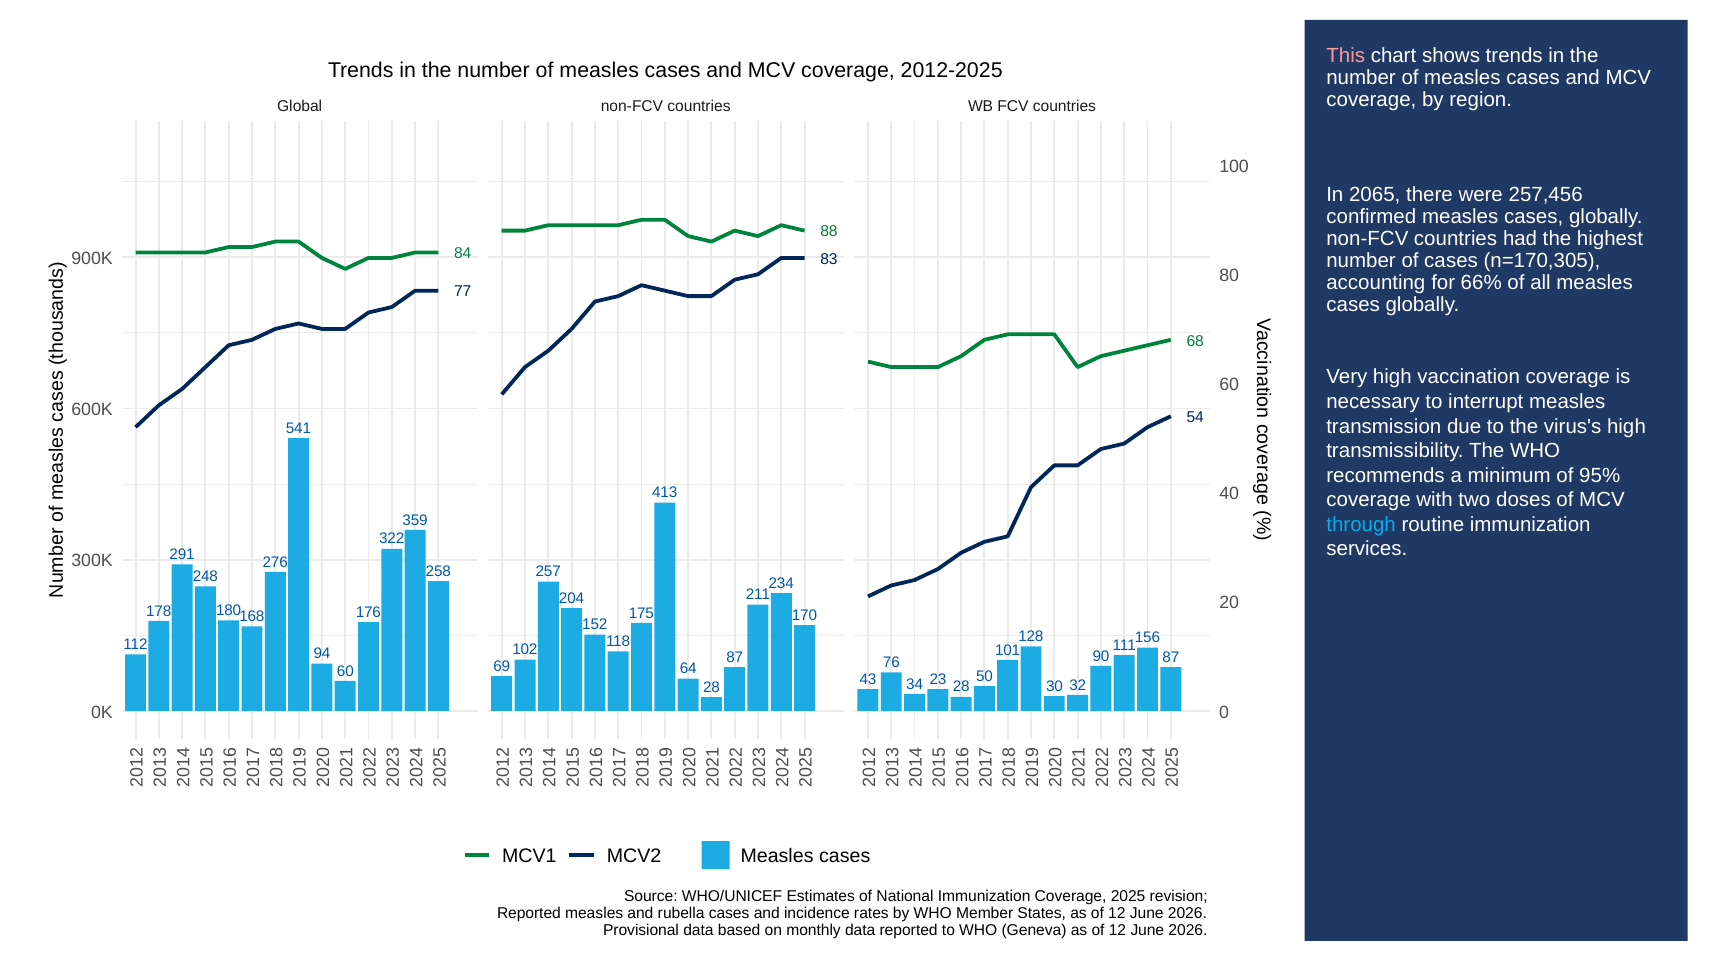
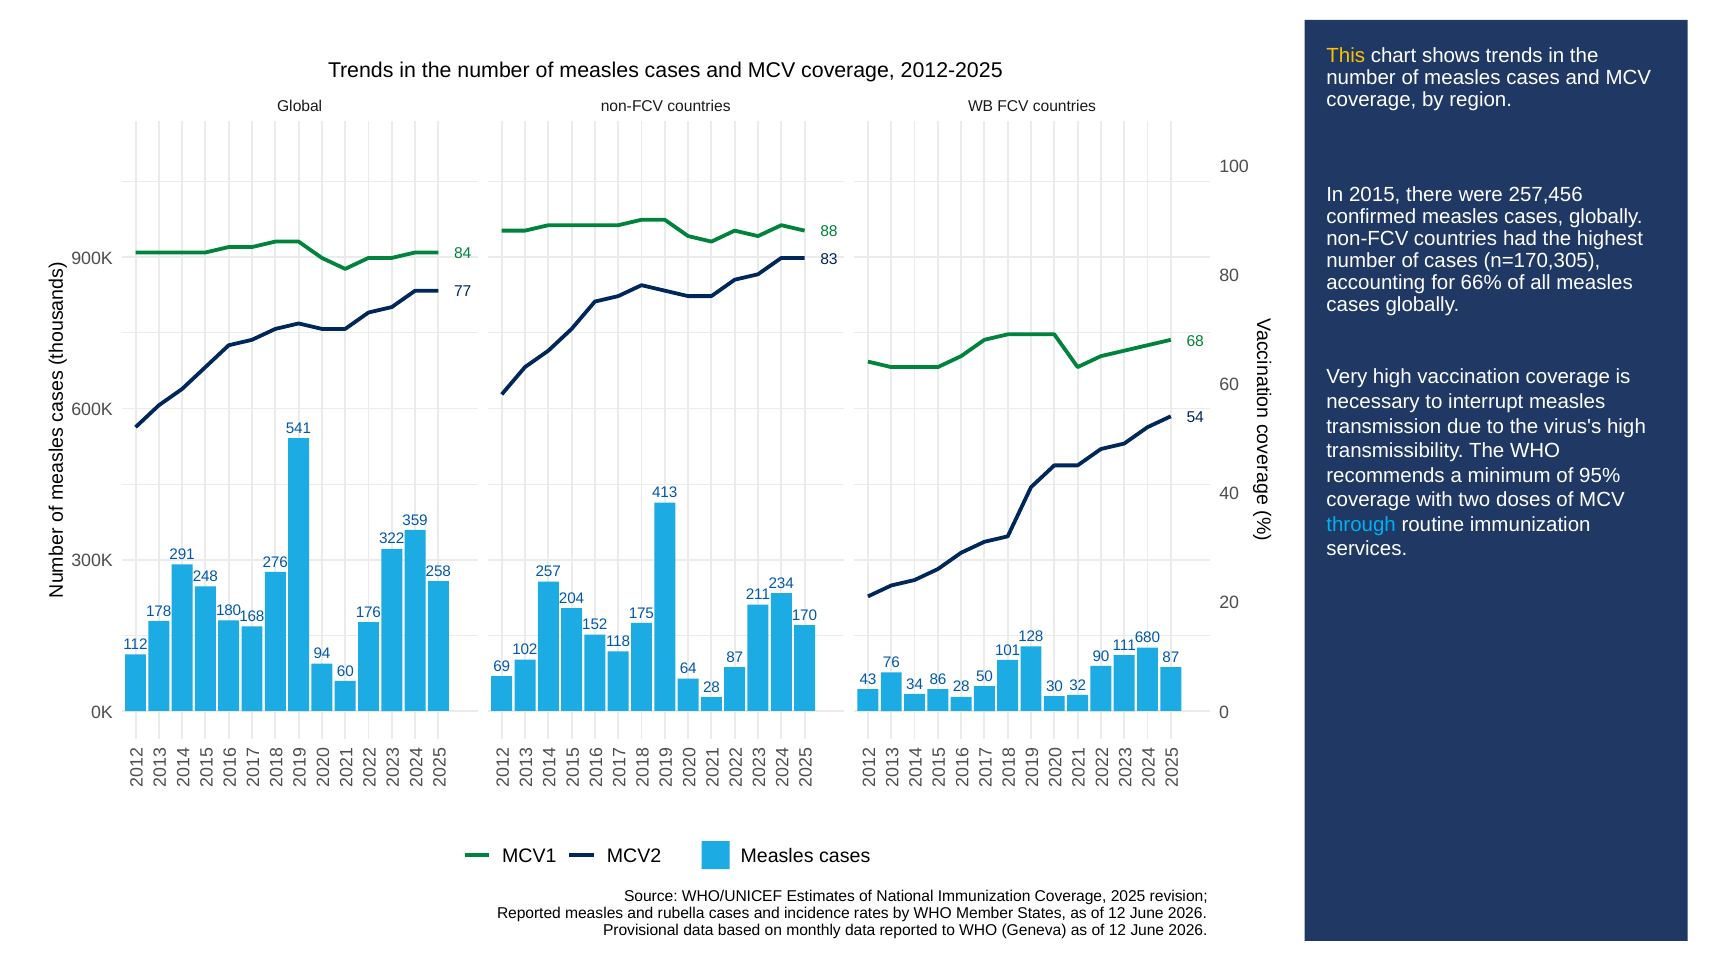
This colour: pink -> yellow (1346, 56)
2065: 2065 -> 2015 (1375, 195)
156: 156 -> 680 (1147, 638)
23: 23 -> 86 (938, 680)
